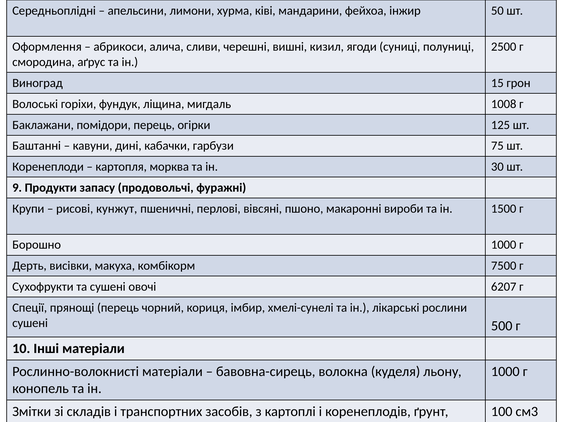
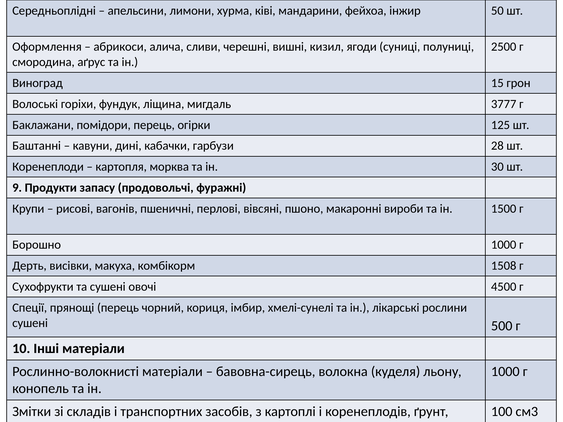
1008: 1008 -> 3777 (504, 104)
75: 75 -> 28 (497, 146)
кунжут: кунжут -> вагонів (117, 209)
7500: 7500 -> 1508 (504, 266)
6207: 6207 -> 4500 (504, 287)
